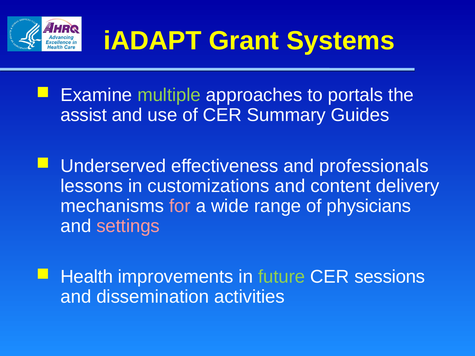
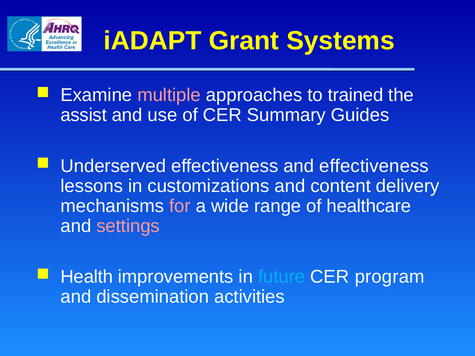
multiple colour: light green -> pink (169, 95)
portals: portals -> trained (356, 95)
and professionals: professionals -> effectiveness (374, 166)
physicians: physicians -> healthcare (369, 206)
future colour: light green -> light blue (282, 277)
sessions: sessions -> program (390, 277)
